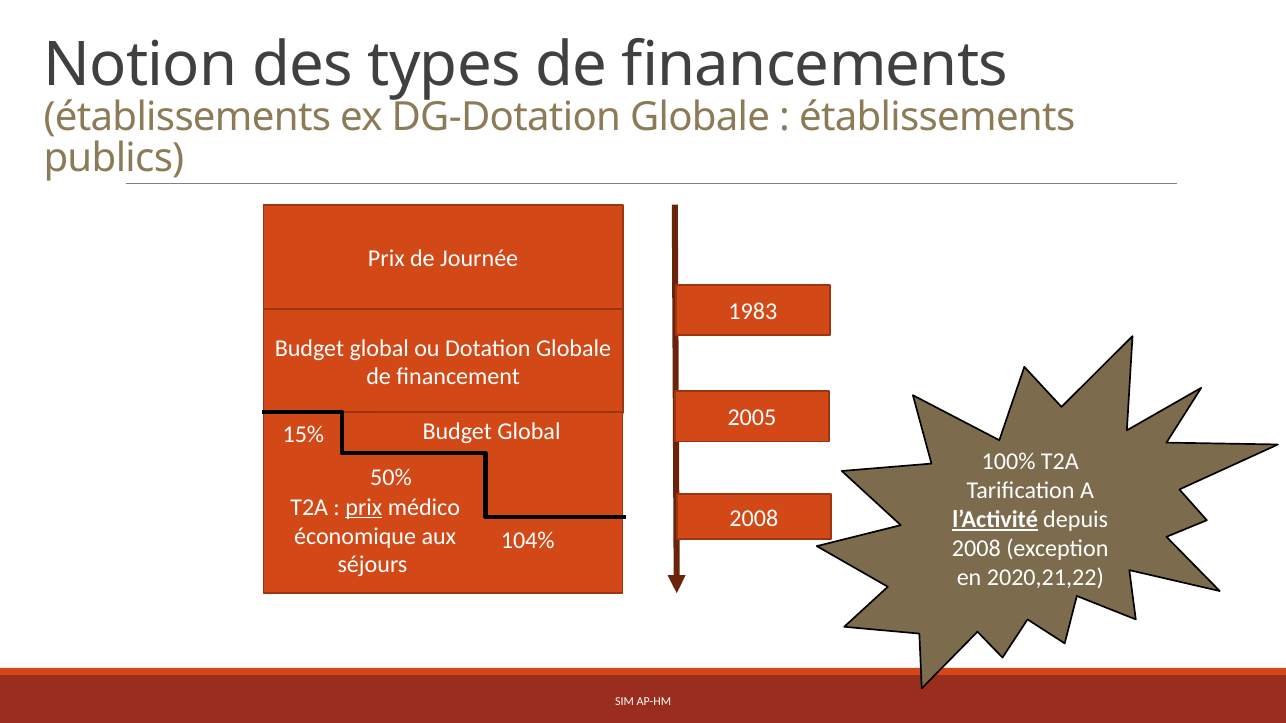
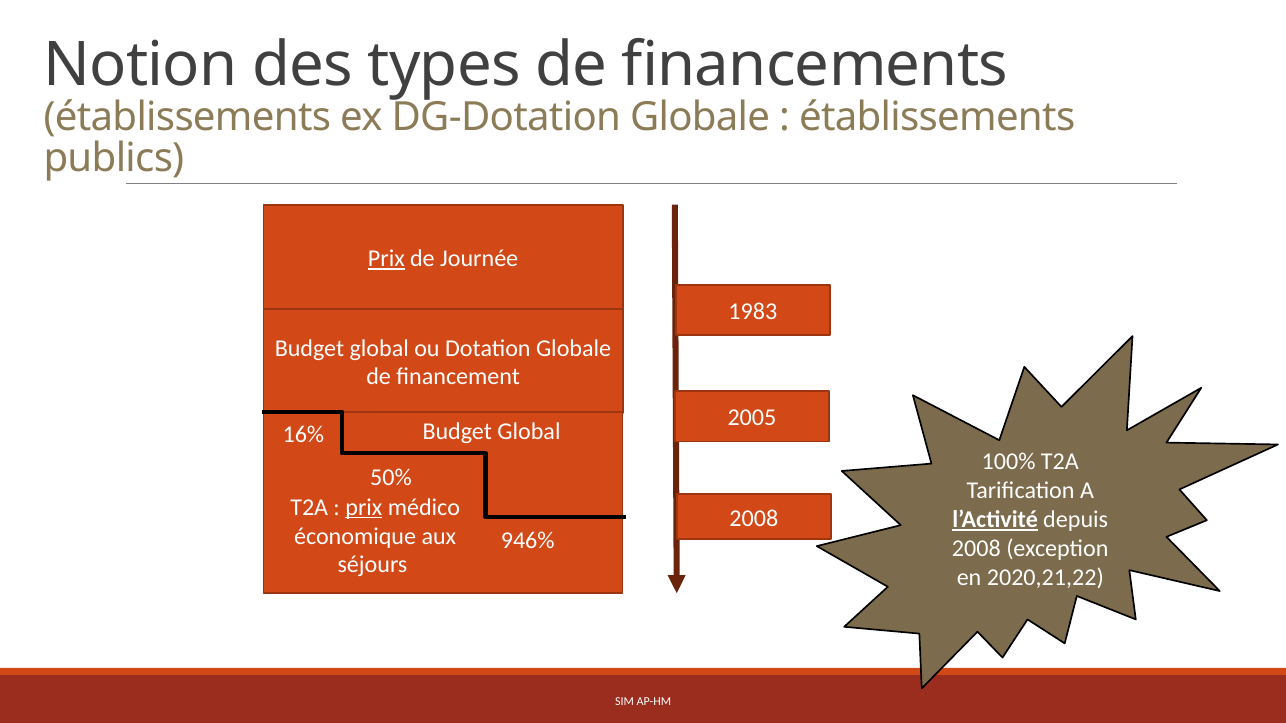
Prix underline: none -> present (386, 259)
15%: 15% -> 16% (303, 435)
104%: 104% -> 946% (528, 541)
